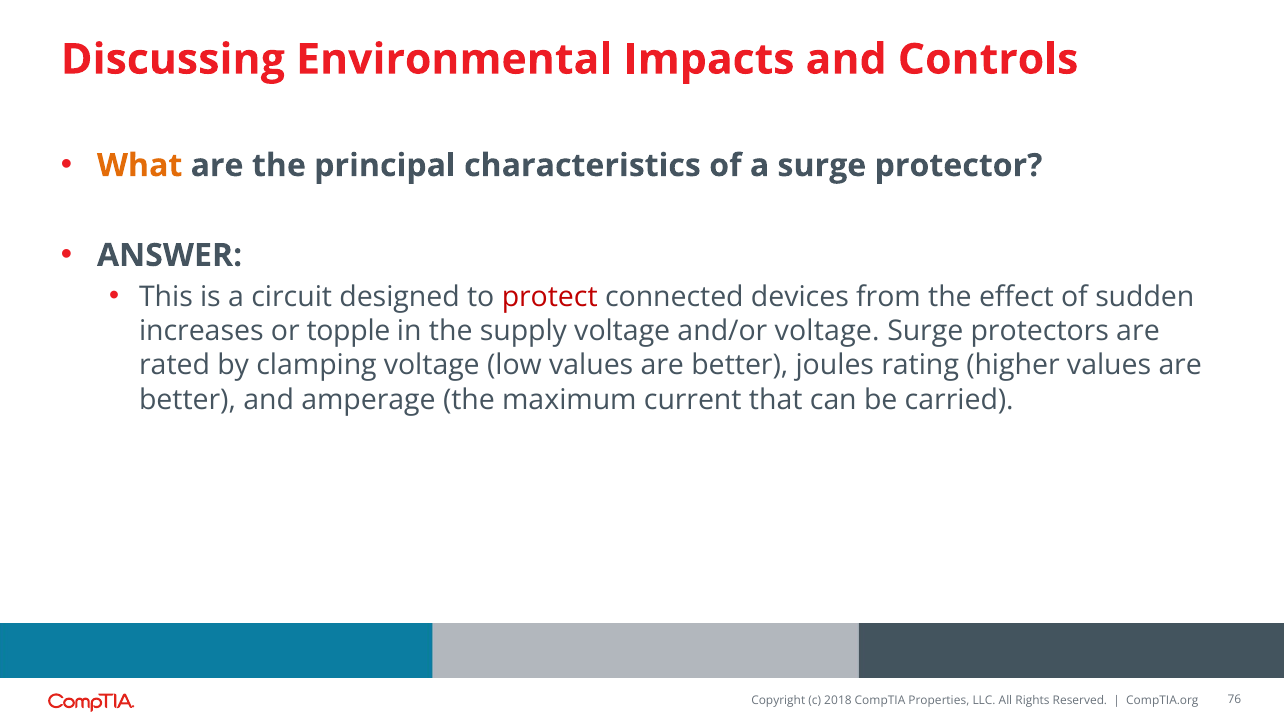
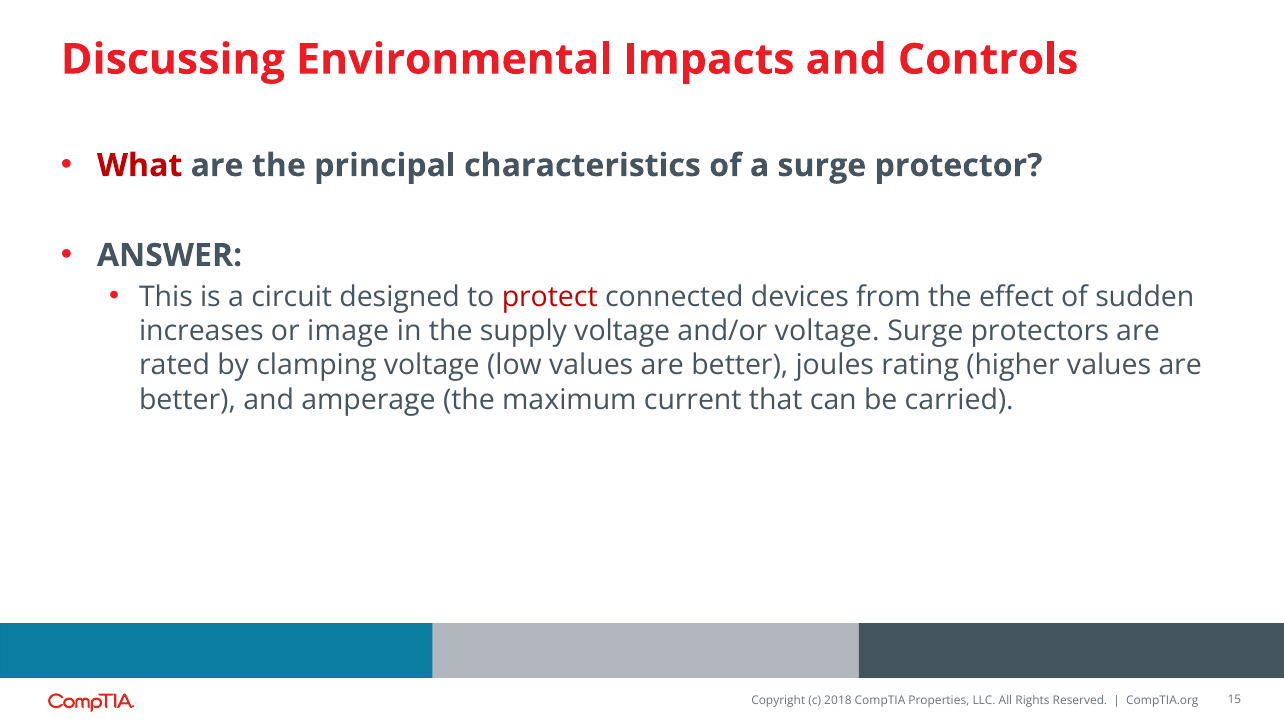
What colour: orange -> red (140, 166)
topple: topple -> image (348, 332)
76: 76 -> 15 (1234, 700)
